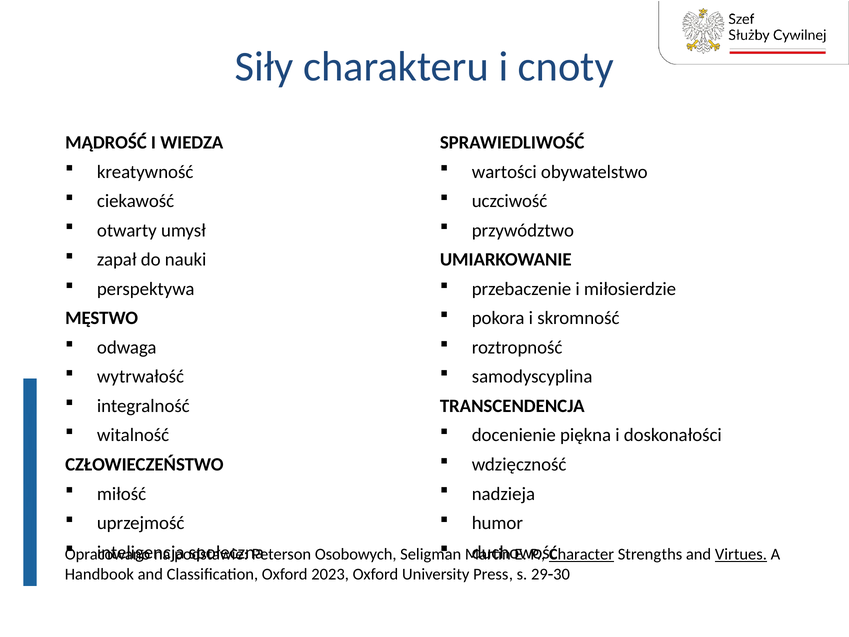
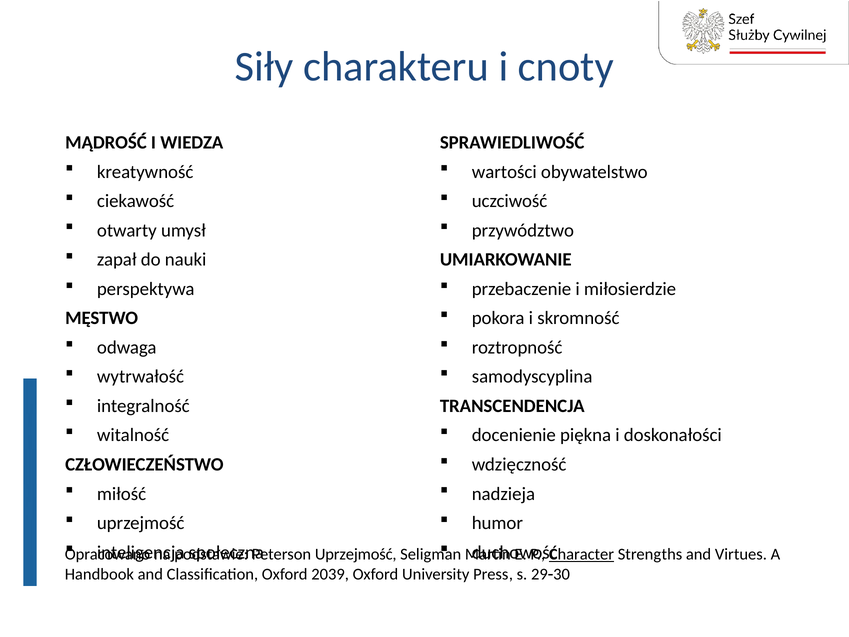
Peterson Osobowych: Osobowych -> Uprzejmość (356, 554)
Virtues underline: present -> none (741, 554)
2023: 2023 -> 2039 (330, 574)
